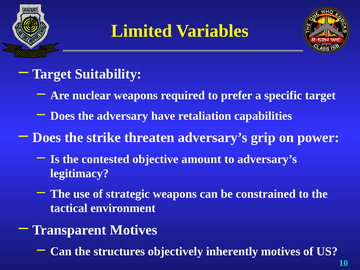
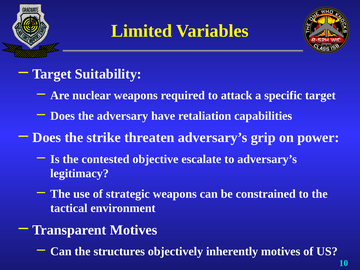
prefer: prefer -> attack (237, 95)
amount: amount -> escalate (201, 159)
